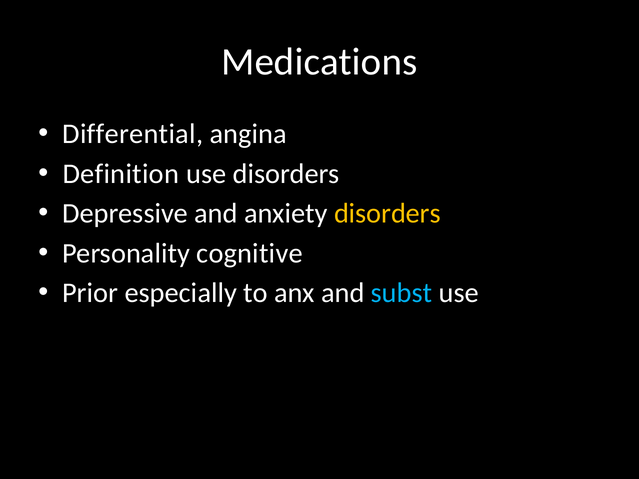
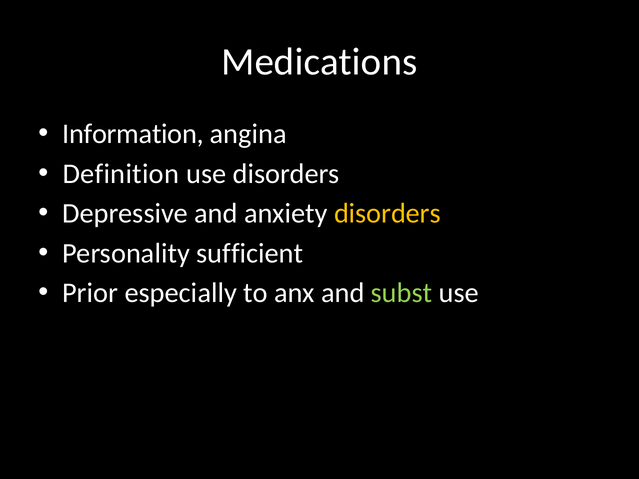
Differential: Differential -> Information (133, 134)
cognitive: cognitive -> sufficient (250, 253)
subst colour: light blue -> light green (402, 293)
